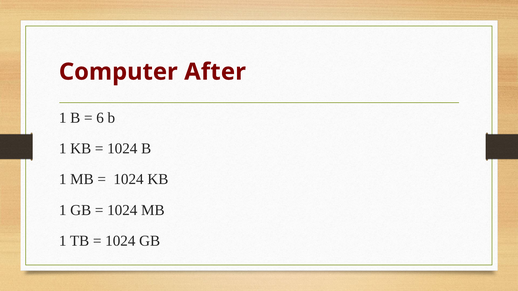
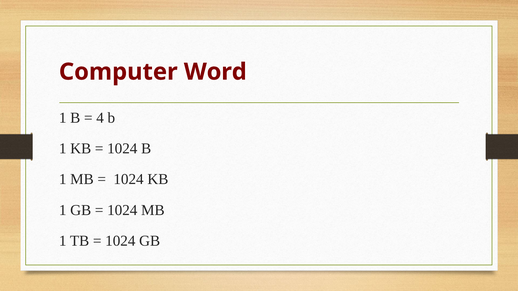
After: After -> Word (215, 72)
6: 6 -> 4 (100, 118)
